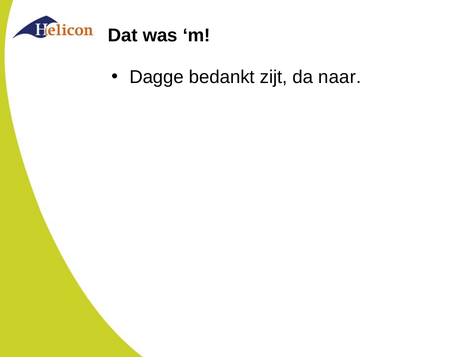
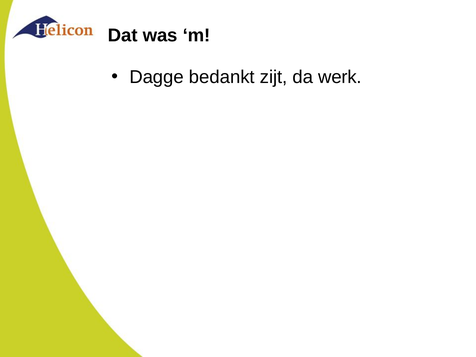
naar: naar -> werk (340, 77)
